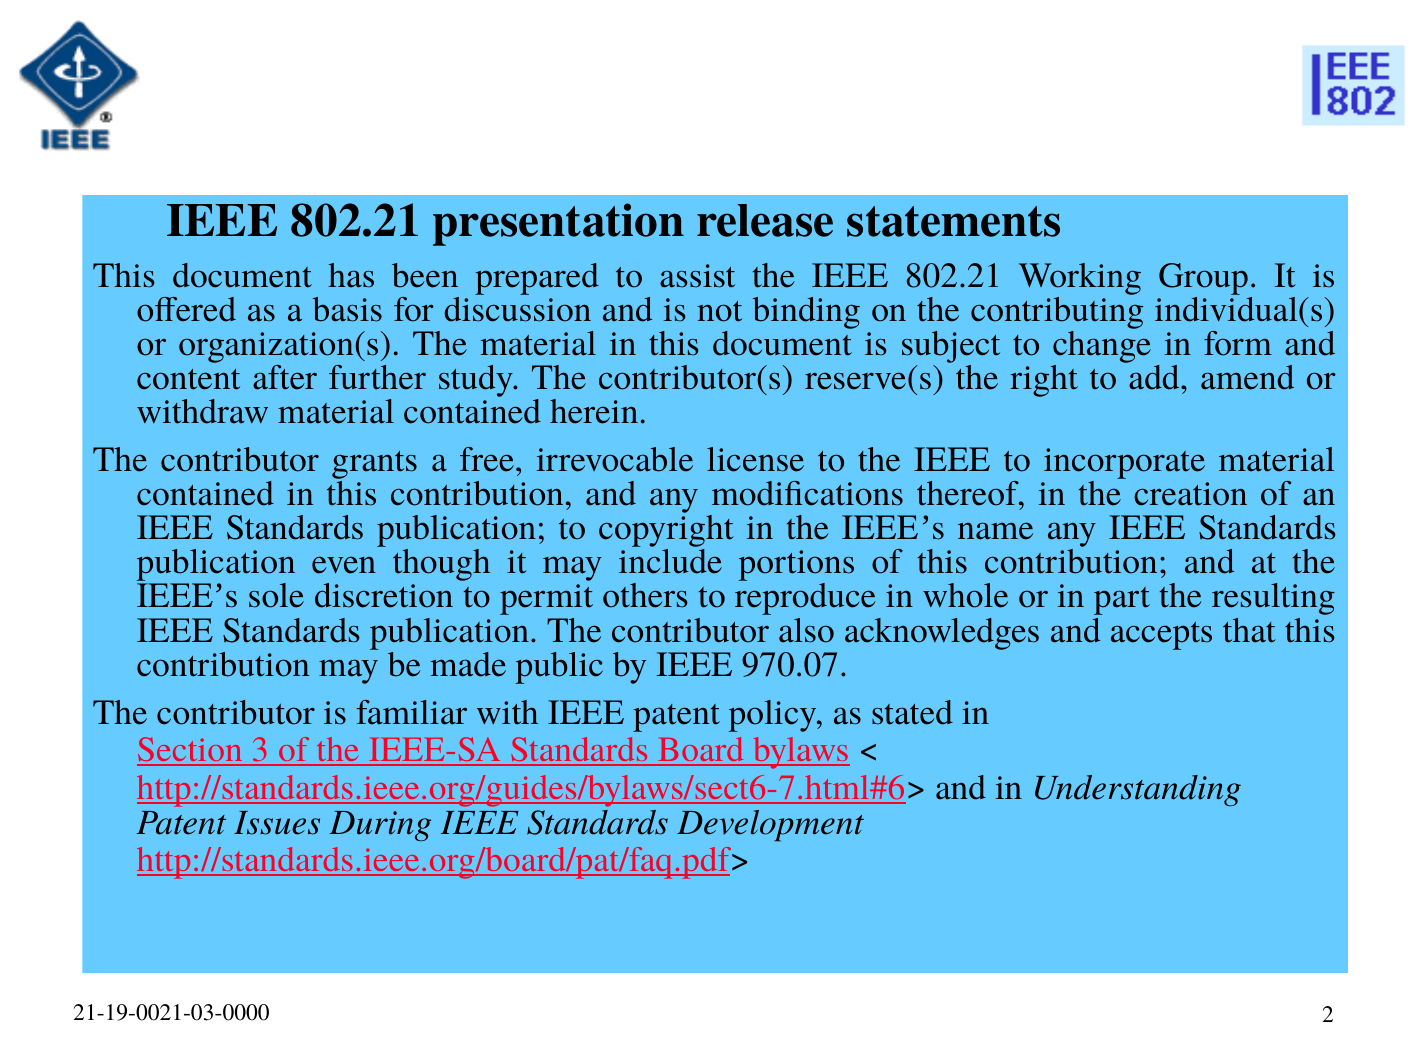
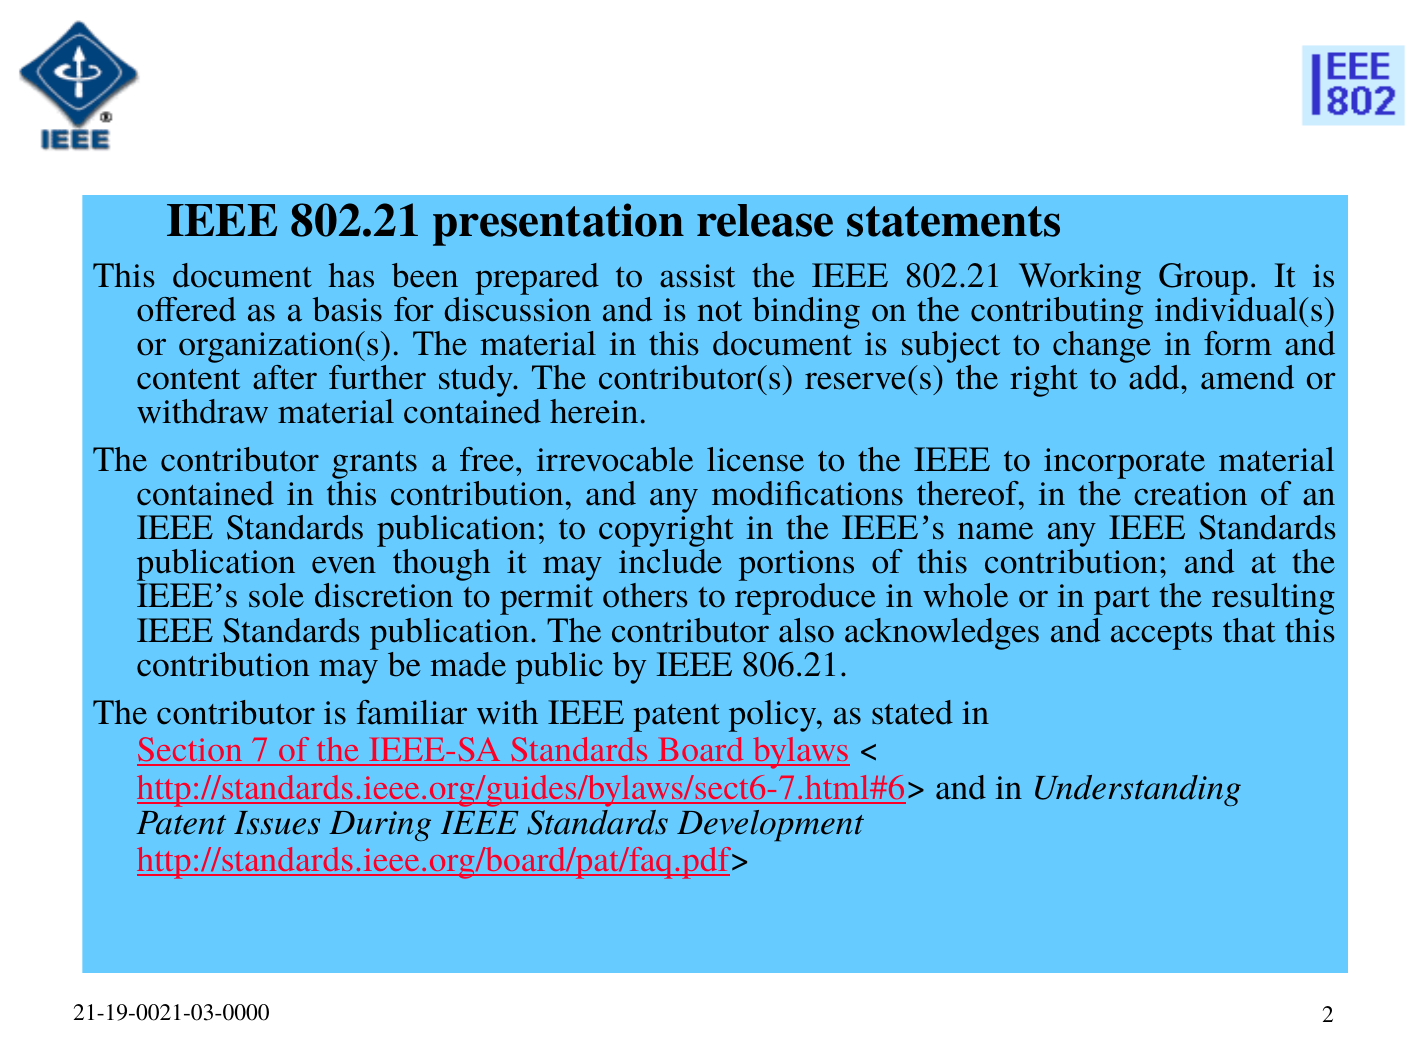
970.07: 970.07 -> 806.21 (795, 664)
3: 3 -> 7 (260, 749)
